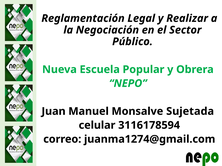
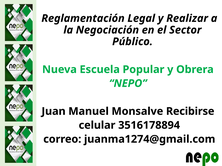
Sujetada: Sujetada -> Recibirse (190, 112)
3116178594: 3116178594 -> 3516178894 (149, 126)
